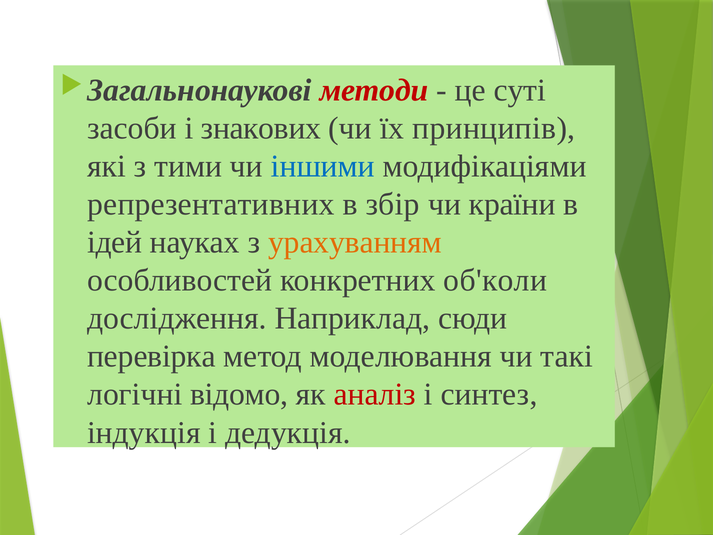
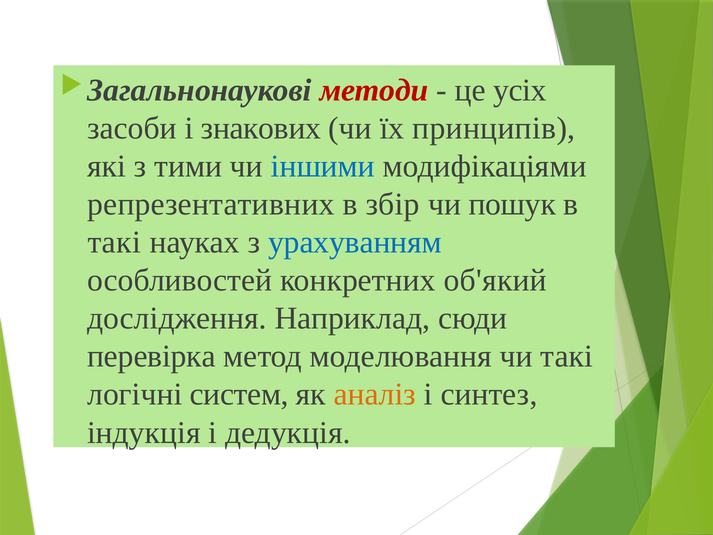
суті: суті -> усіх (520, 90)
країни: країни -> пошук (512, 204)
ідей: ідей -> такі (114, 242)
урахуванням colour: orange -> blue (355, 242)
об'коли: об'коли -> об'який (495, 280)
відомо: відомо -> систем (239, 394)
аналіз colour: red -> orange (375, 394)
